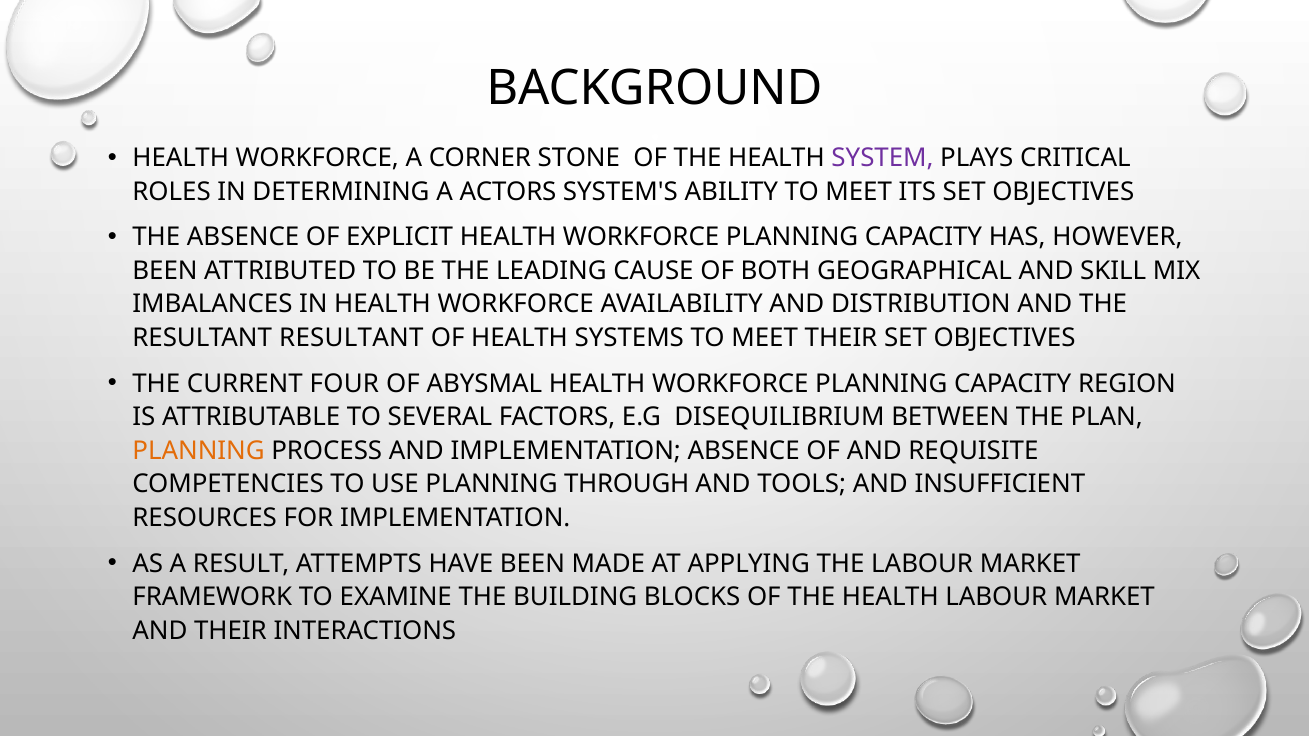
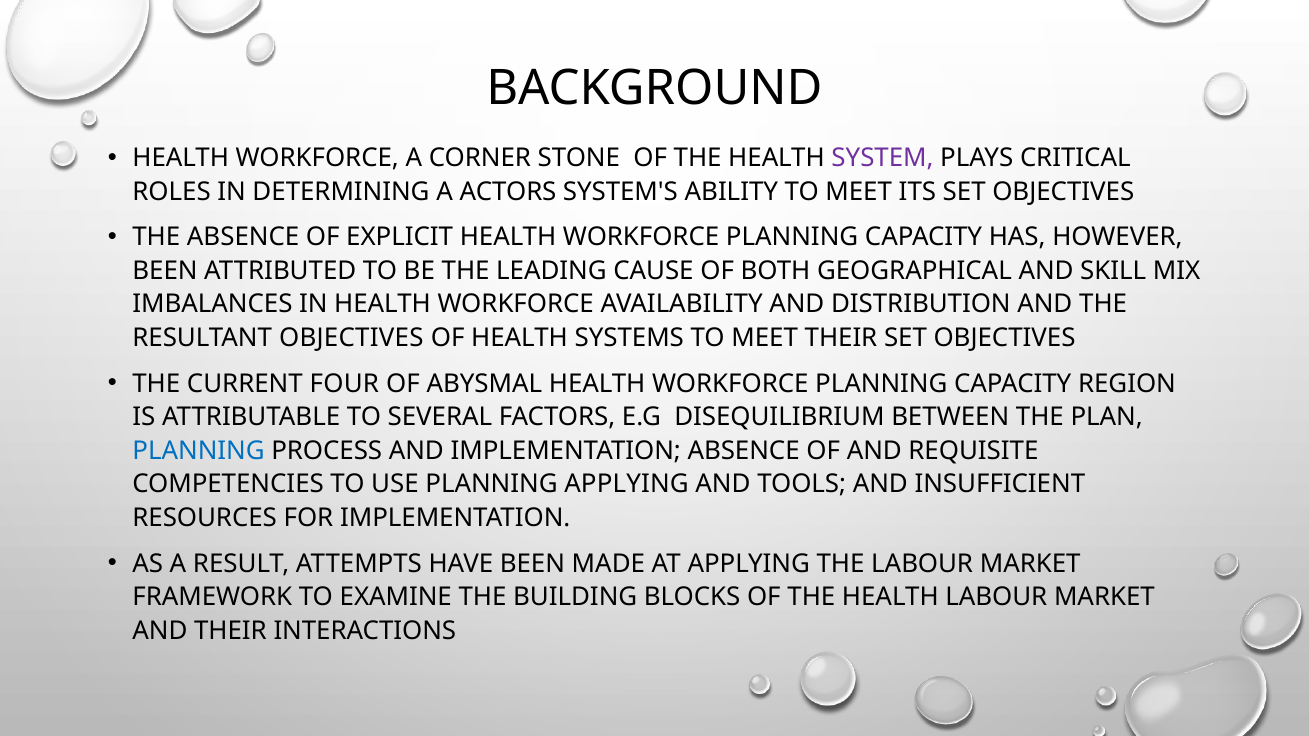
RESULTANT RESULTANT: RESULTANT -> OBJECTIVES (351, 338)
PLANNING colour: orange -> blue (199, 451)
PLANNING THROUGH: THROUGH -> APPLYING (627, 485)
